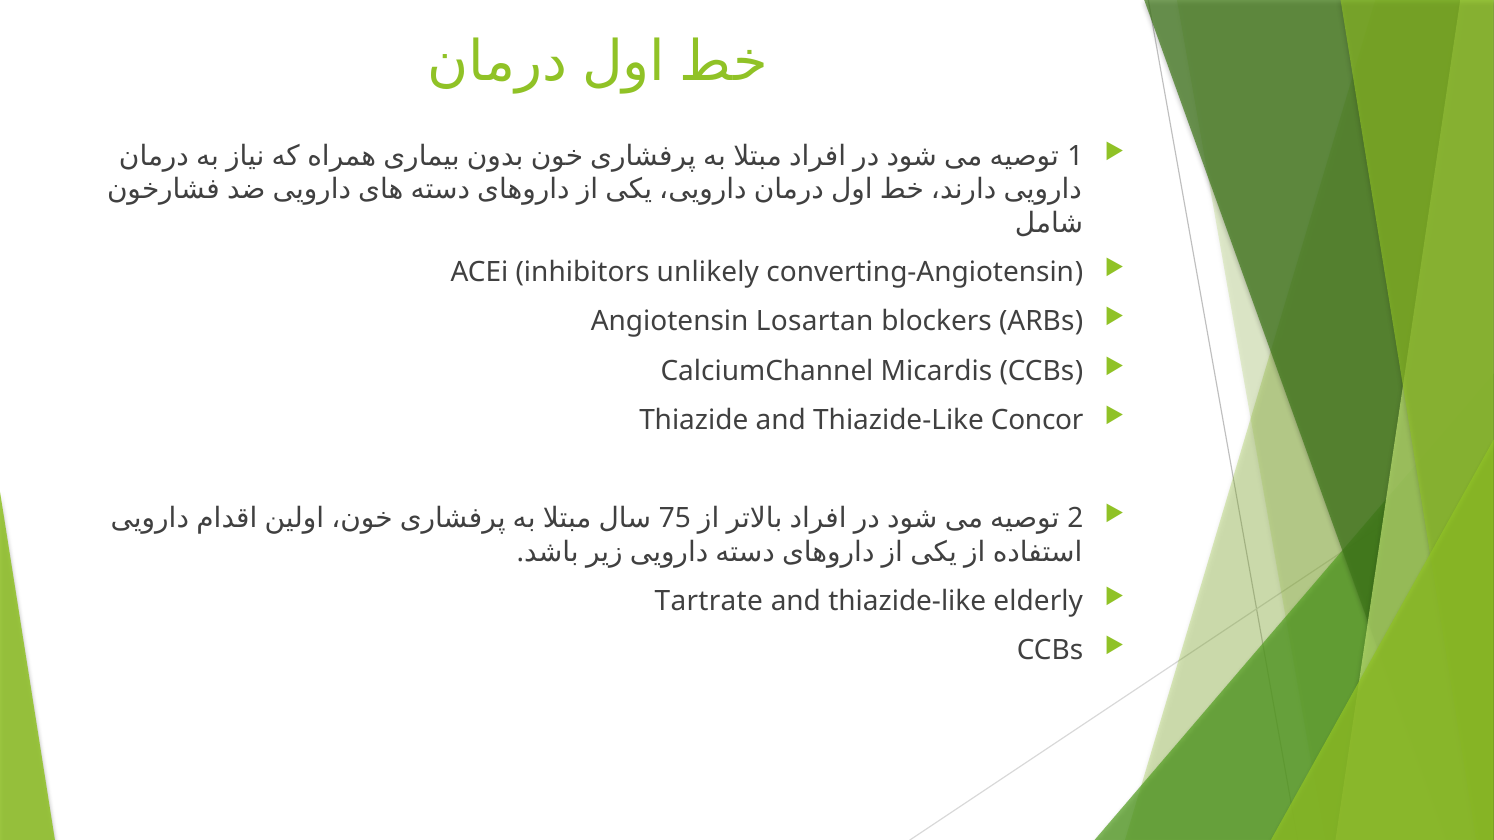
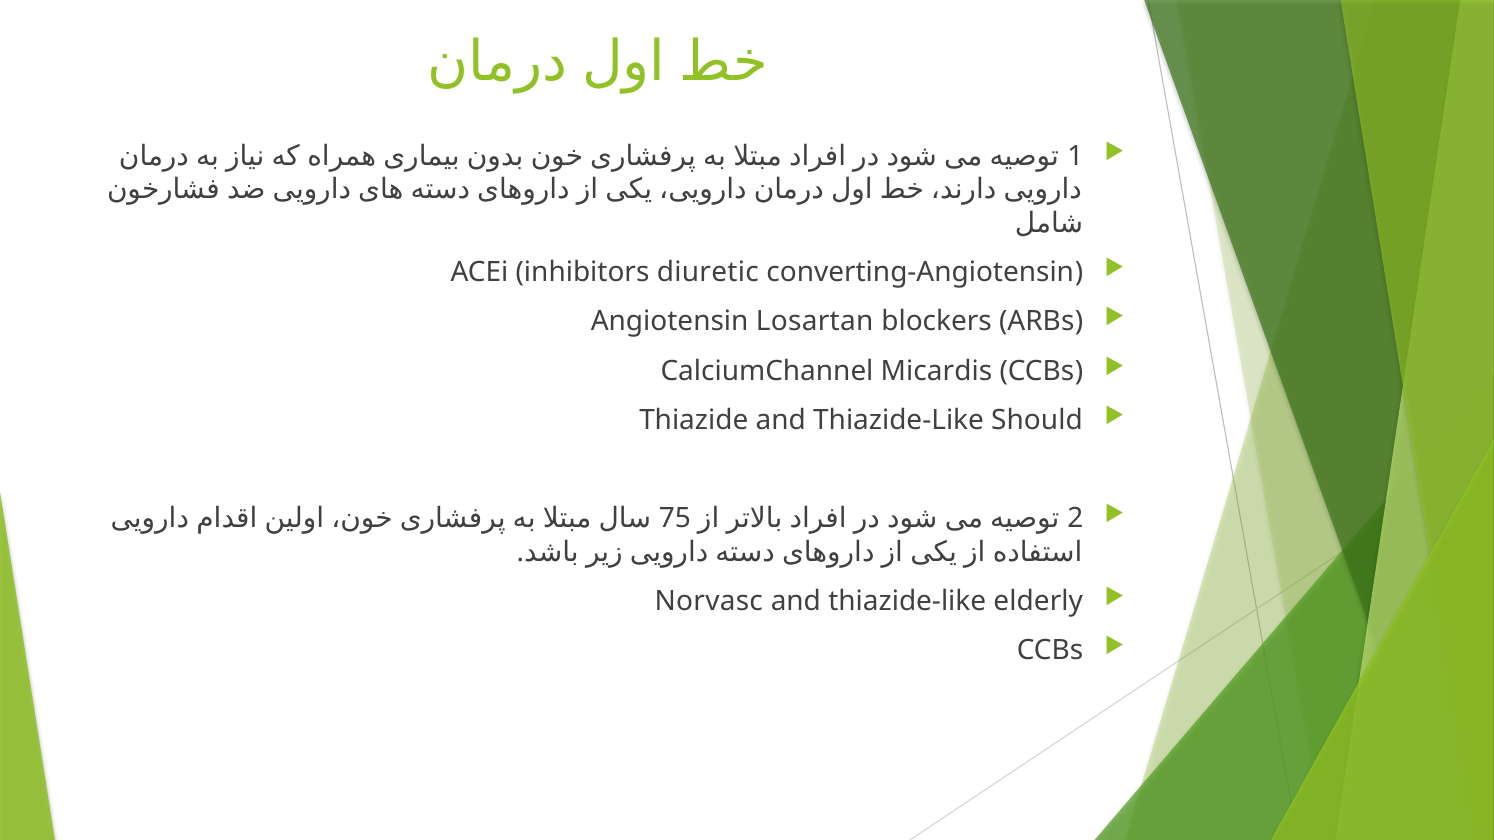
unlikely: unlikely -> diuretic (708, 273)
Concor: Concor -> Should (1037, 420)
Tartrate: Tartrate -> Norvasc (709, 601)
